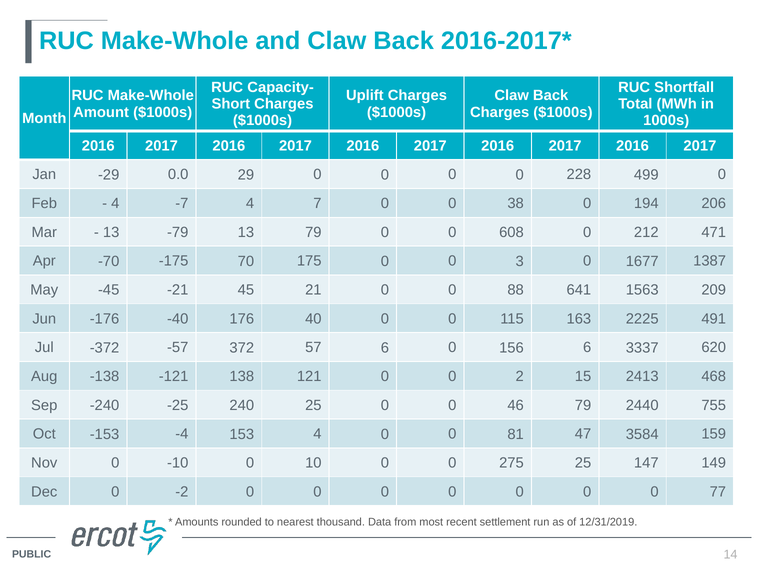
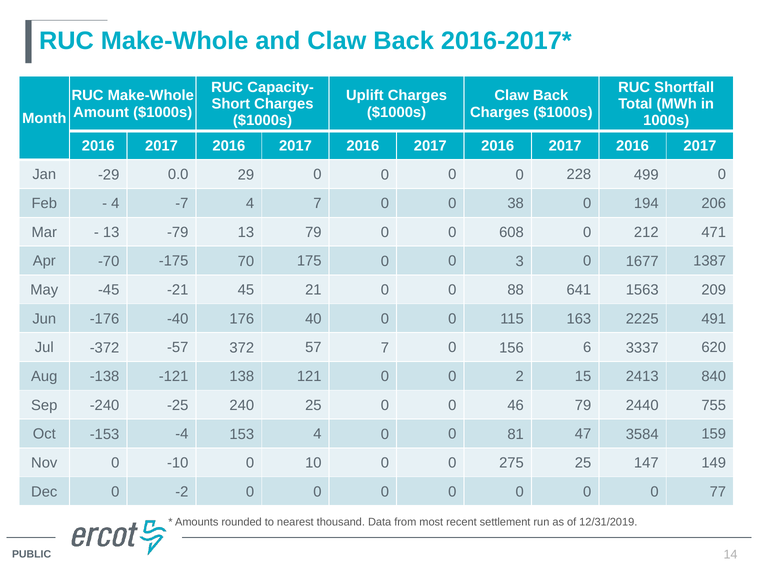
57 6: 6 -> 7 (385, 348)
468: 468 -> 840 (714, 377)
